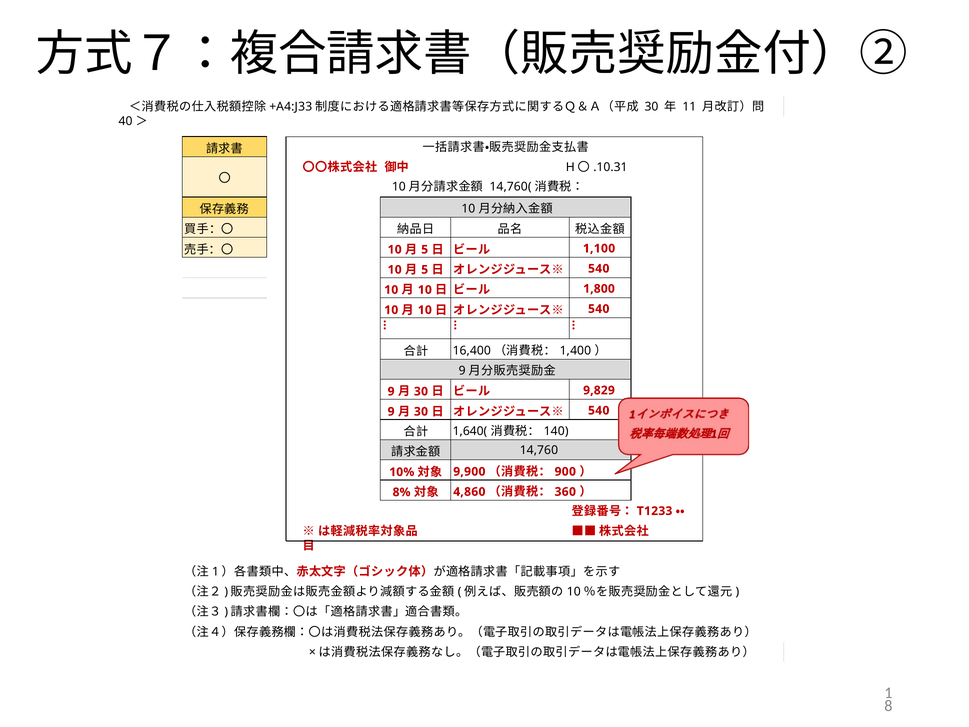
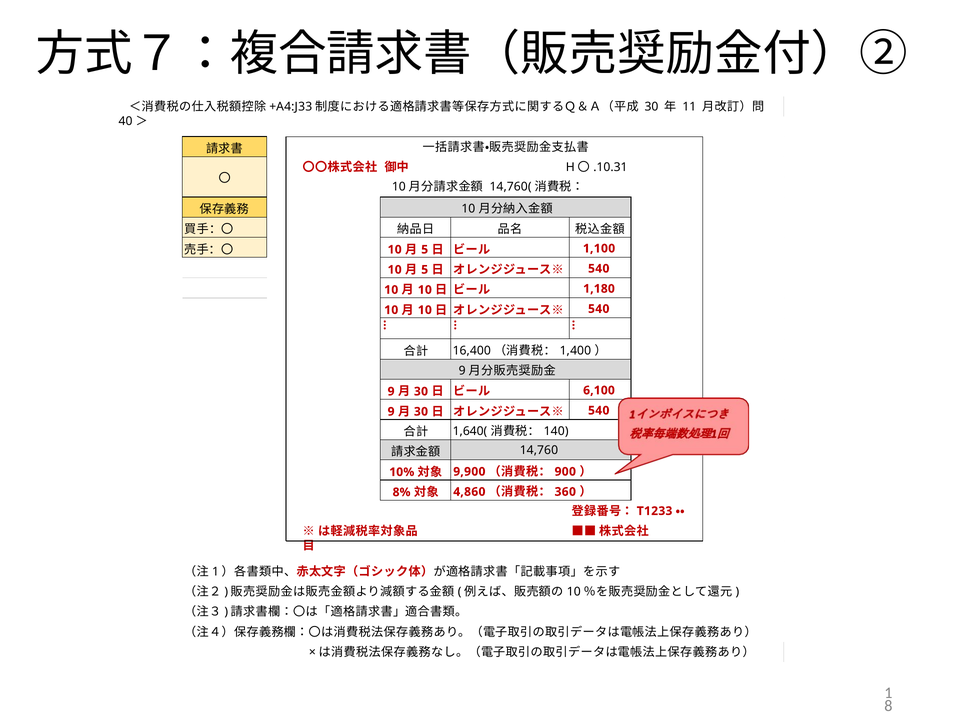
1,800: 1,800 -> 1,180 (599, 289)
9,829: 9,829 -> 6,100 (599, 390)
